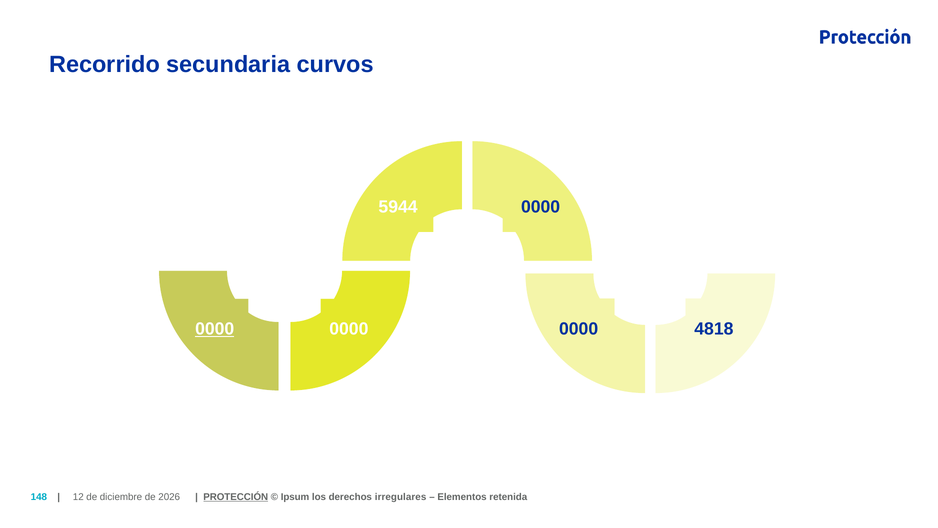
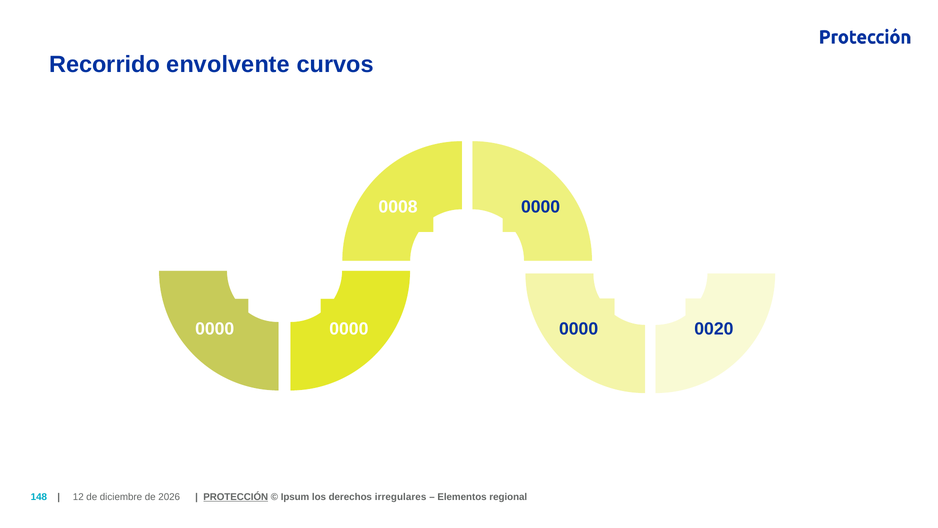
secundaria: secundaria -> envolvente (228, 64)
5944: 5944 -> 0008 (398, 207)
0000 underline: present -> none (215, 329)
4818: 4818 -> 0020 (714, 329)
retenida: retenida -> regional (508, 497)
